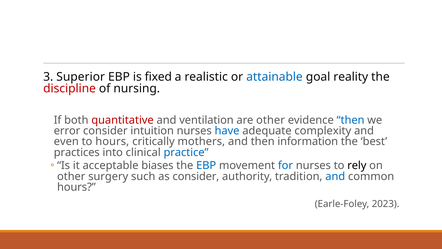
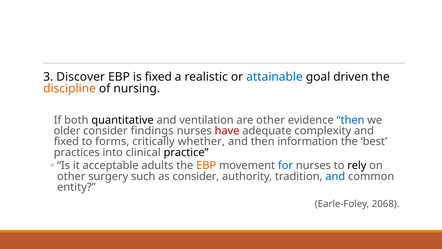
Superior: Superior -> Discover (81, 77)
reality: reality -> driven (351, 77)
discipline colour: red -> orange (70, 88)
quantitative colour: red -> black (123, 120)
error: error -> older (67, 131)
intuition: intuition -> findings (152, 131)
have colour: blue -> red (227, 131)
even: even -> fixed (66, 141)
to hours: hours -> forms (112, 141)
mothers: mothers -> whether (201, 141)
practice colour: blue -> black (186, 152)
biases: biases -> adults (157, 165)
EBP colour: blue -> orange (206, 165)
hours: hours -> entity (76, 187)
2023: 2023 -> 2068 (386, 204)
